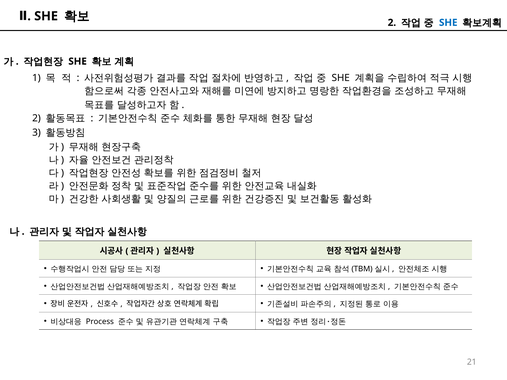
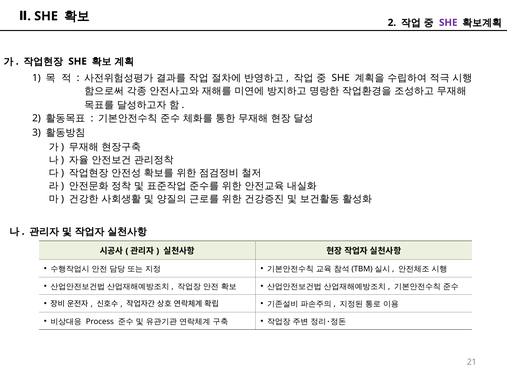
SHE colour: blue -> purple (448, 23)
